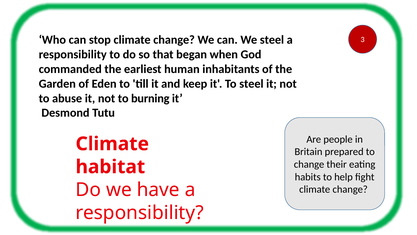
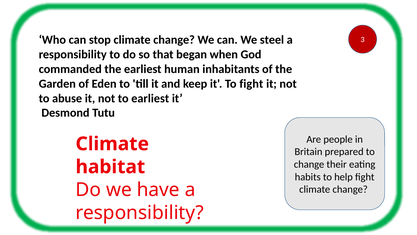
To steel: steel -> fight (251, 84)
to burning: burning -> earliest (150, 98)
